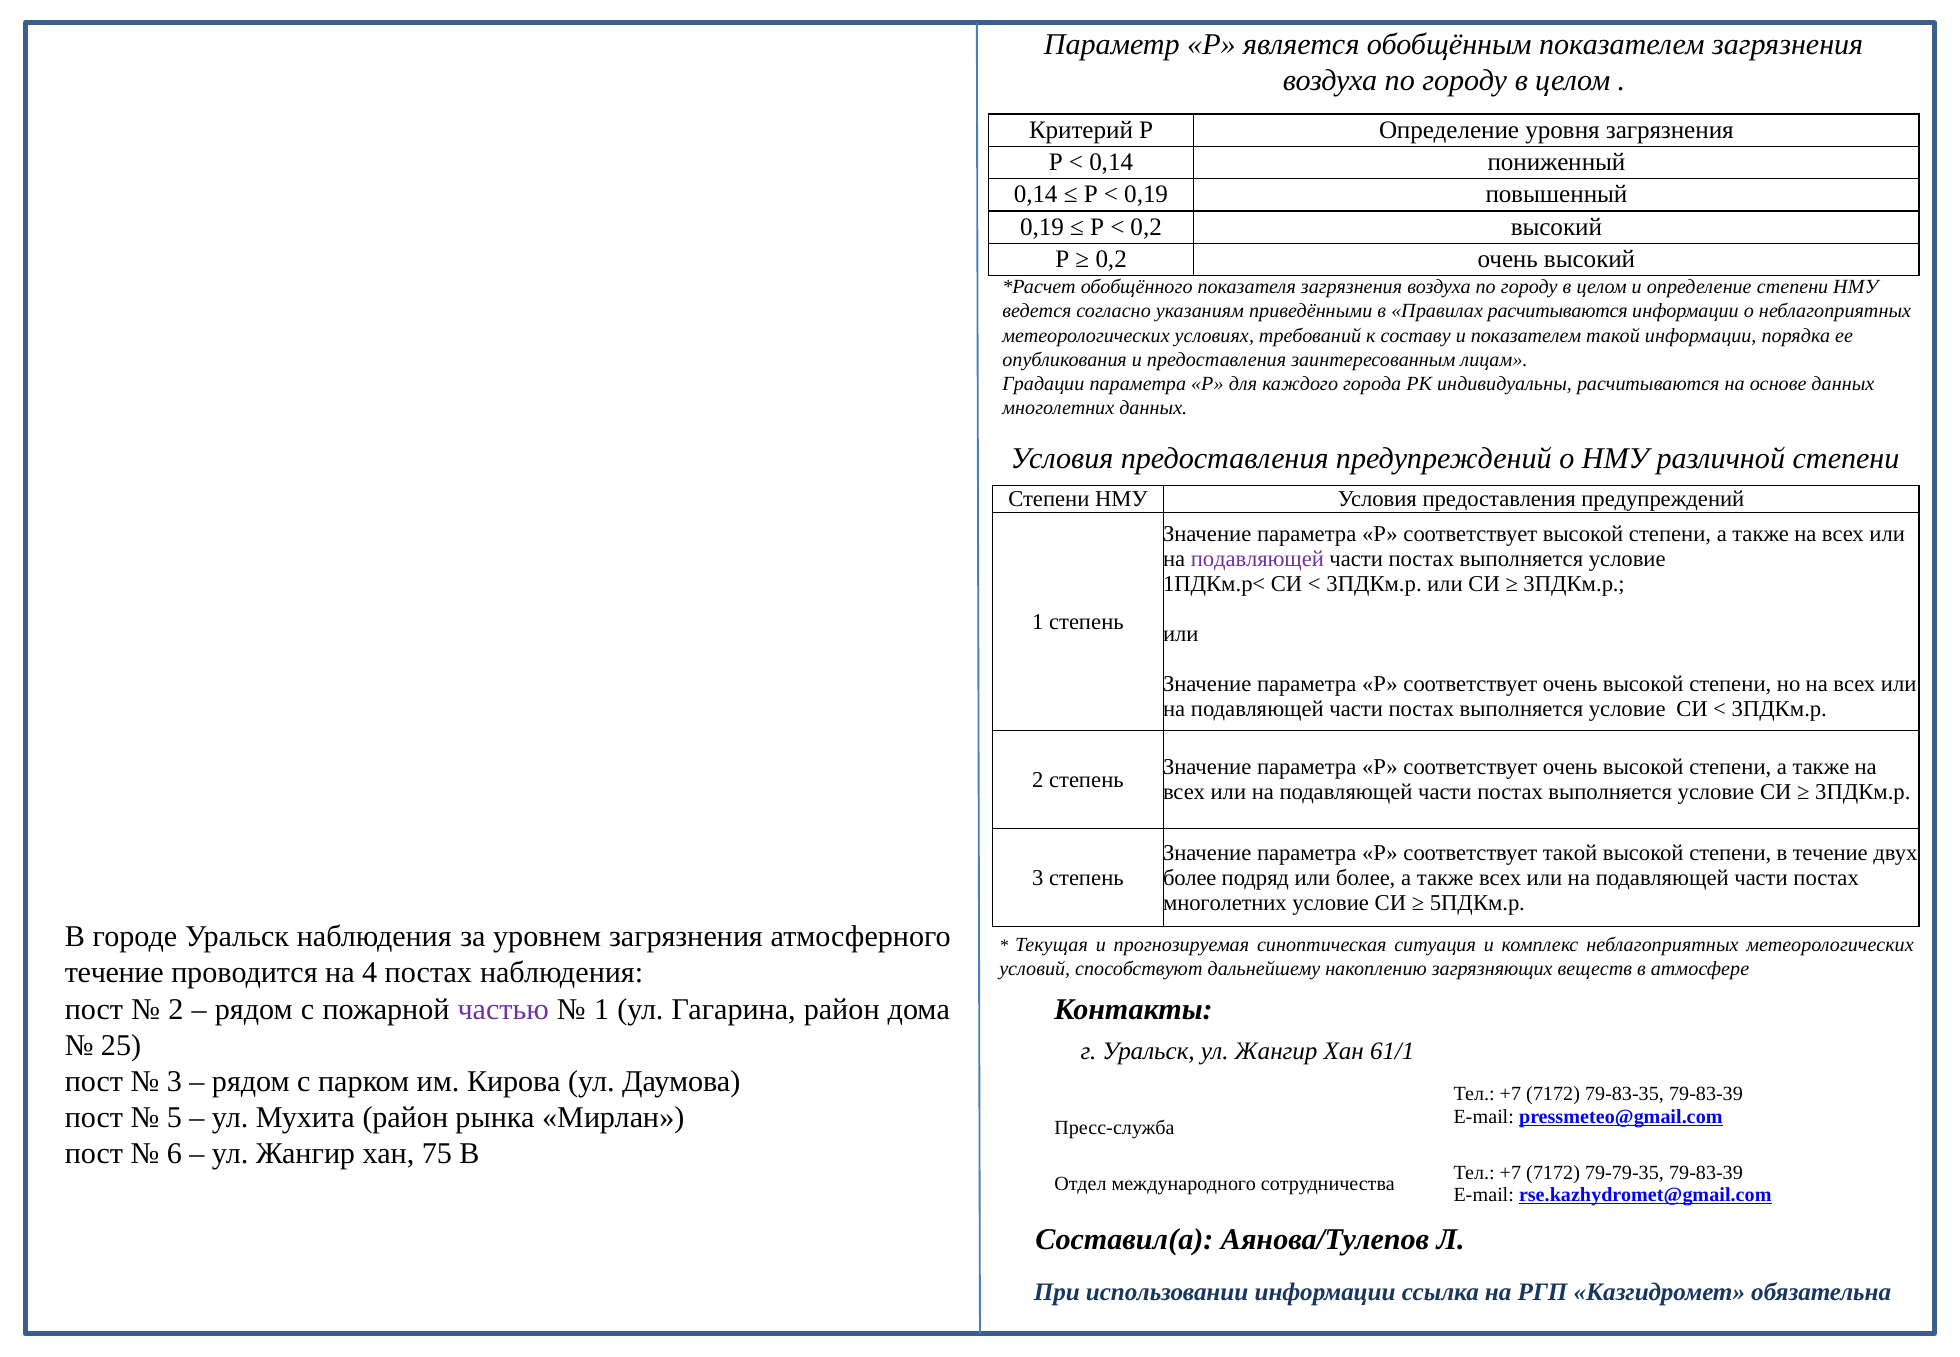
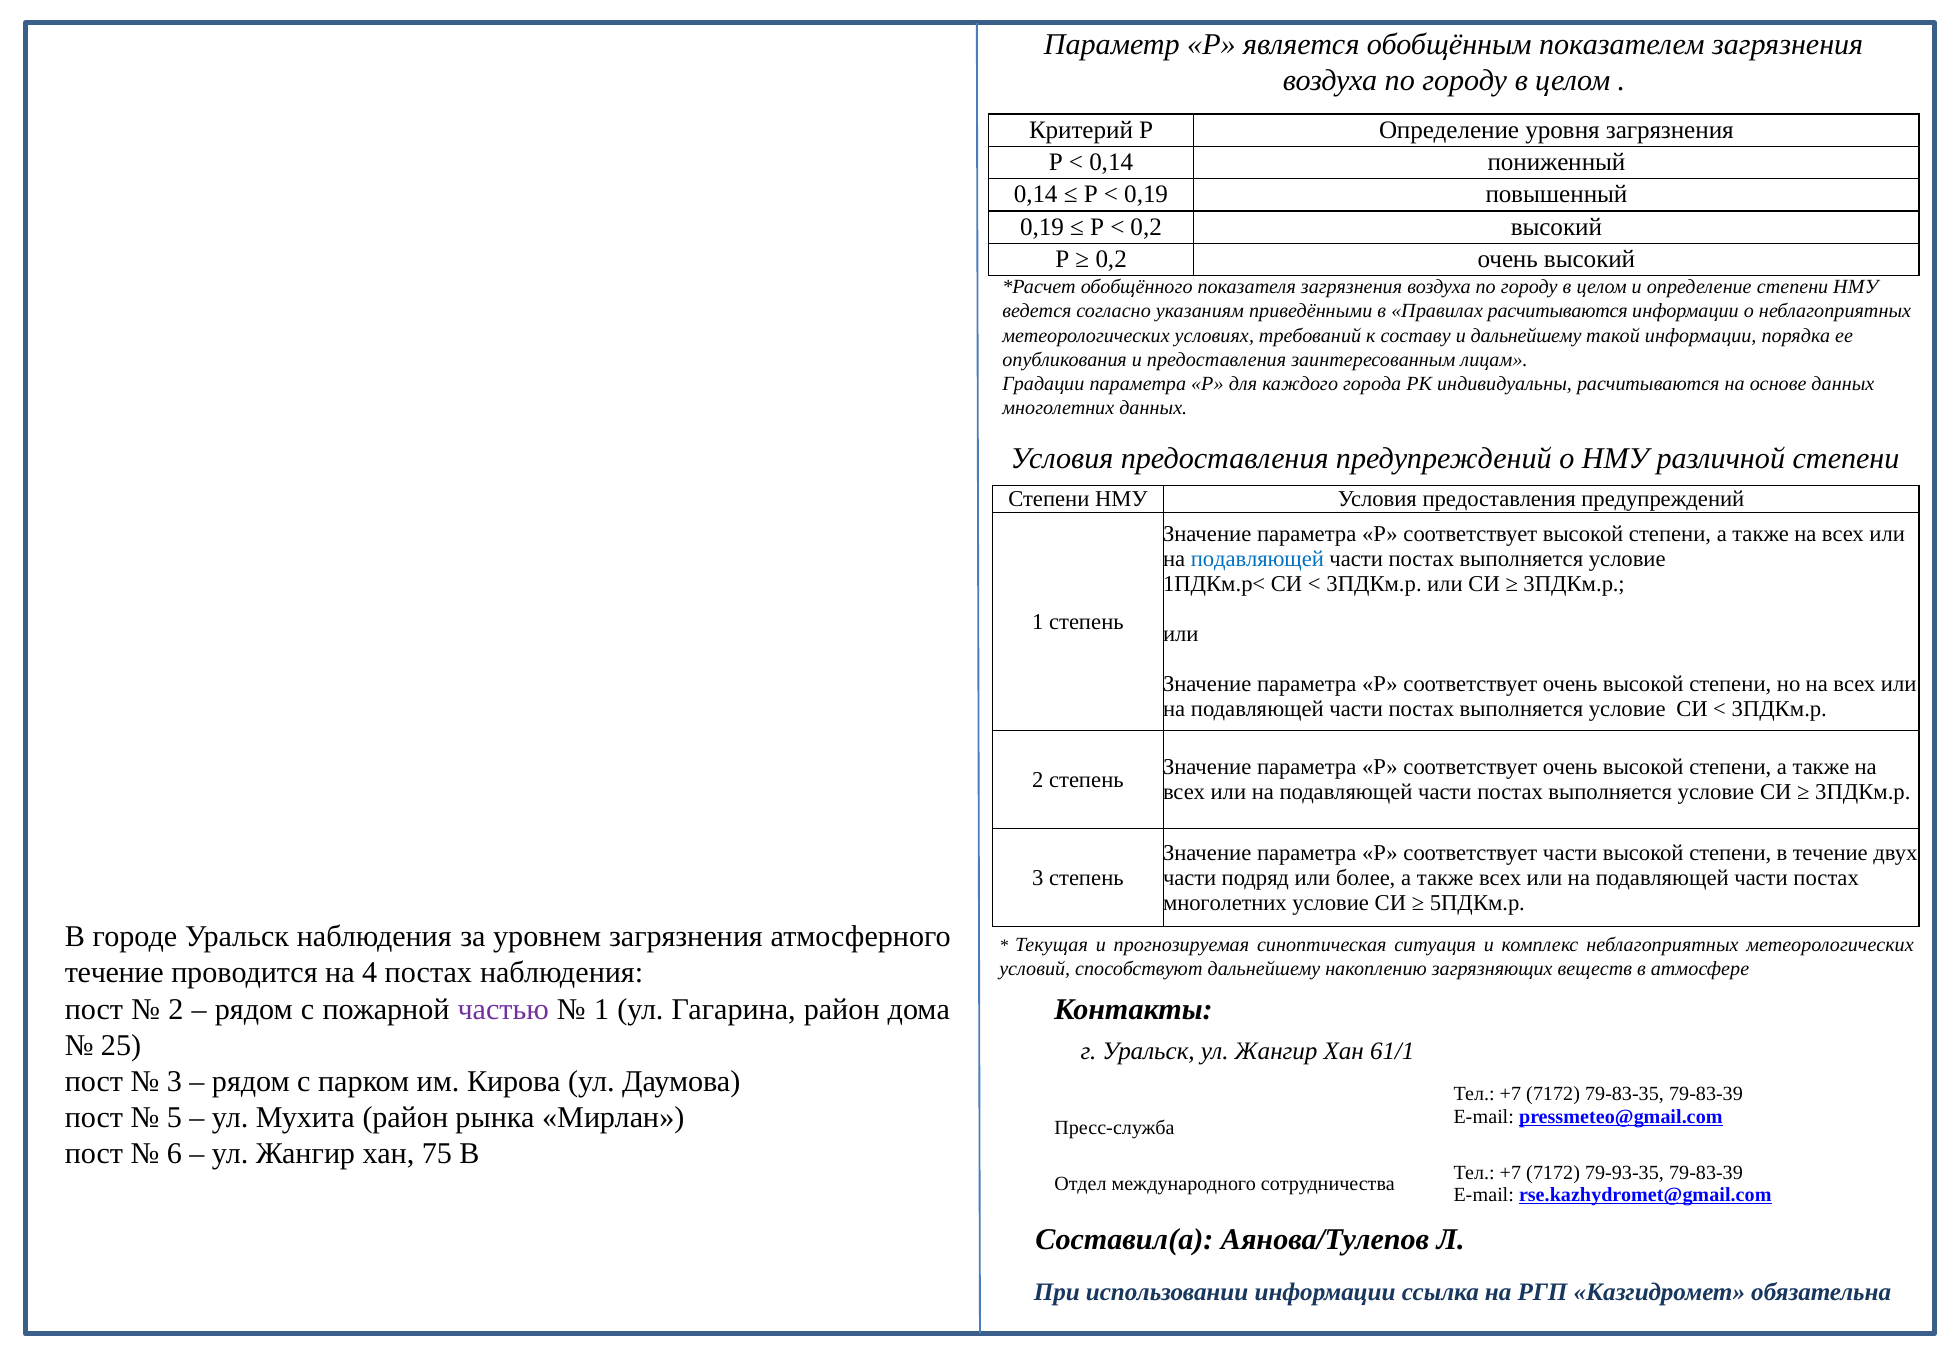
и показателем: показателем -> дальнейшему (1526, 335)
подавляющей colour: purple -> blue (1257, 559)
соответствует такой: такой -> части (1570, 852)
более: более -> части (1190, 878)
79-79-35: 79-79-35 -> 79-93-35 (1624, 1173)
